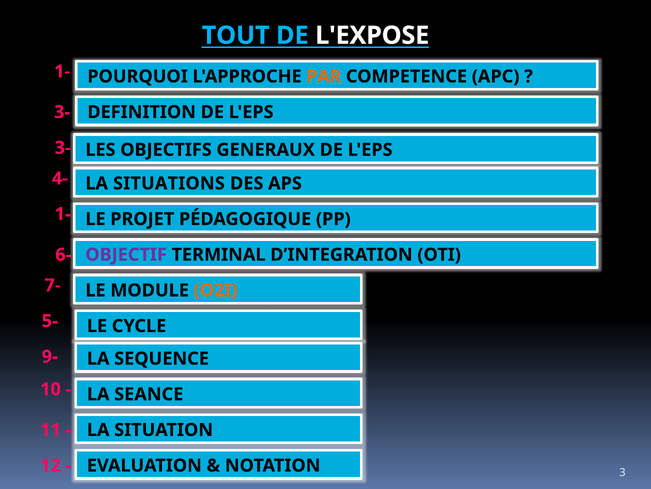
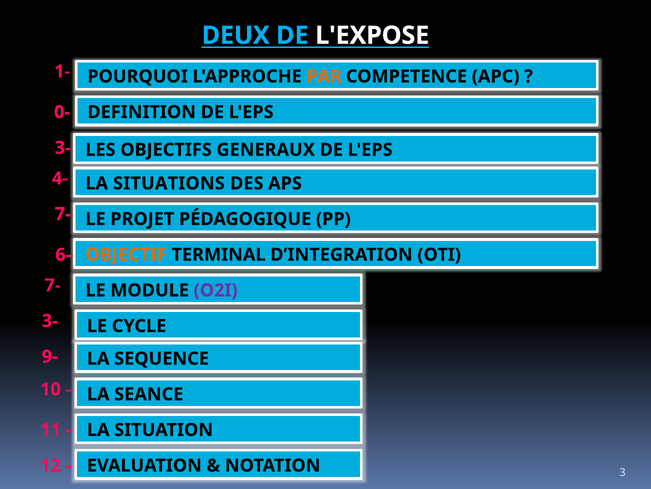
TOUT: TOUT -> DEUX (236, 35)
3-: 3- -> 0- (62, 112)
1-: 1- -> 7- (63, 214)
OBJECTIF colour: purple -> orange (126, 254)
O2I colour: orange -> purple (216, 290)
5-: 5- -> 3- (50, 321)
